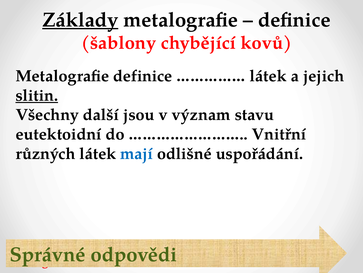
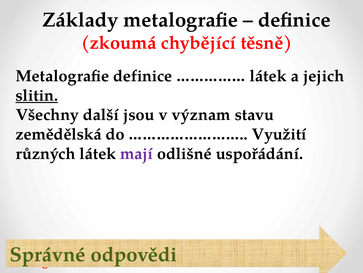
Základy underline: present -> none (80, 20)
šablony: šablony -> zkoumá (119, 43)
kovů: kovů -> těsně (266, 43)
eutektoidní: eutektoidní -> zemědělská (59, 134)
Vnitřní: Vnitřní -> Využití (279, 134)
mají colour: blue -> purple (137, 153)
